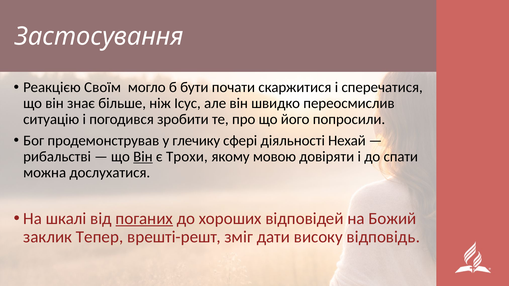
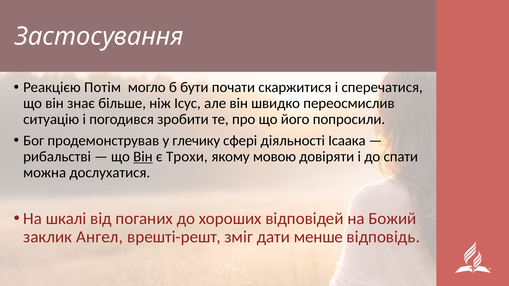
Своїм: Своїм -> Потім (103, 87)
Нехай: Нехай -> Ісаака (347, 141)
поганих underline: present -> none (144, 219)
Тепер: Тепер -> Ангел (100, 237)
високу: високу -> менше (318, 237)
